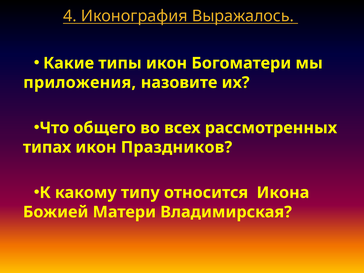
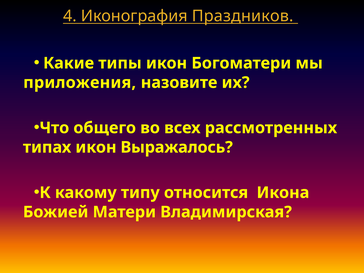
Выражалось: Выражалось -> Праздников (243, 16)
Праздников: Праздников -> Выражалось (177, 147)
